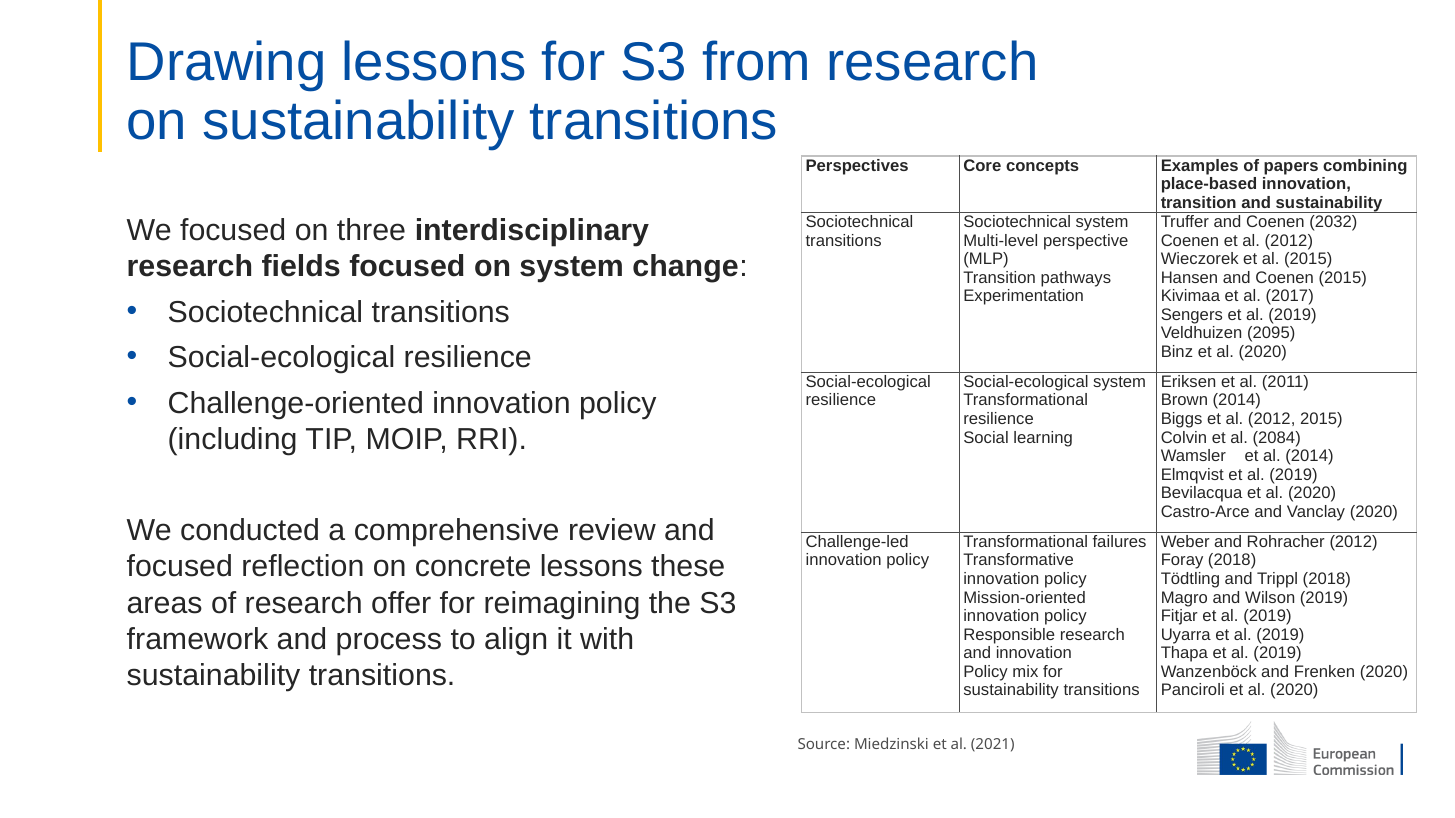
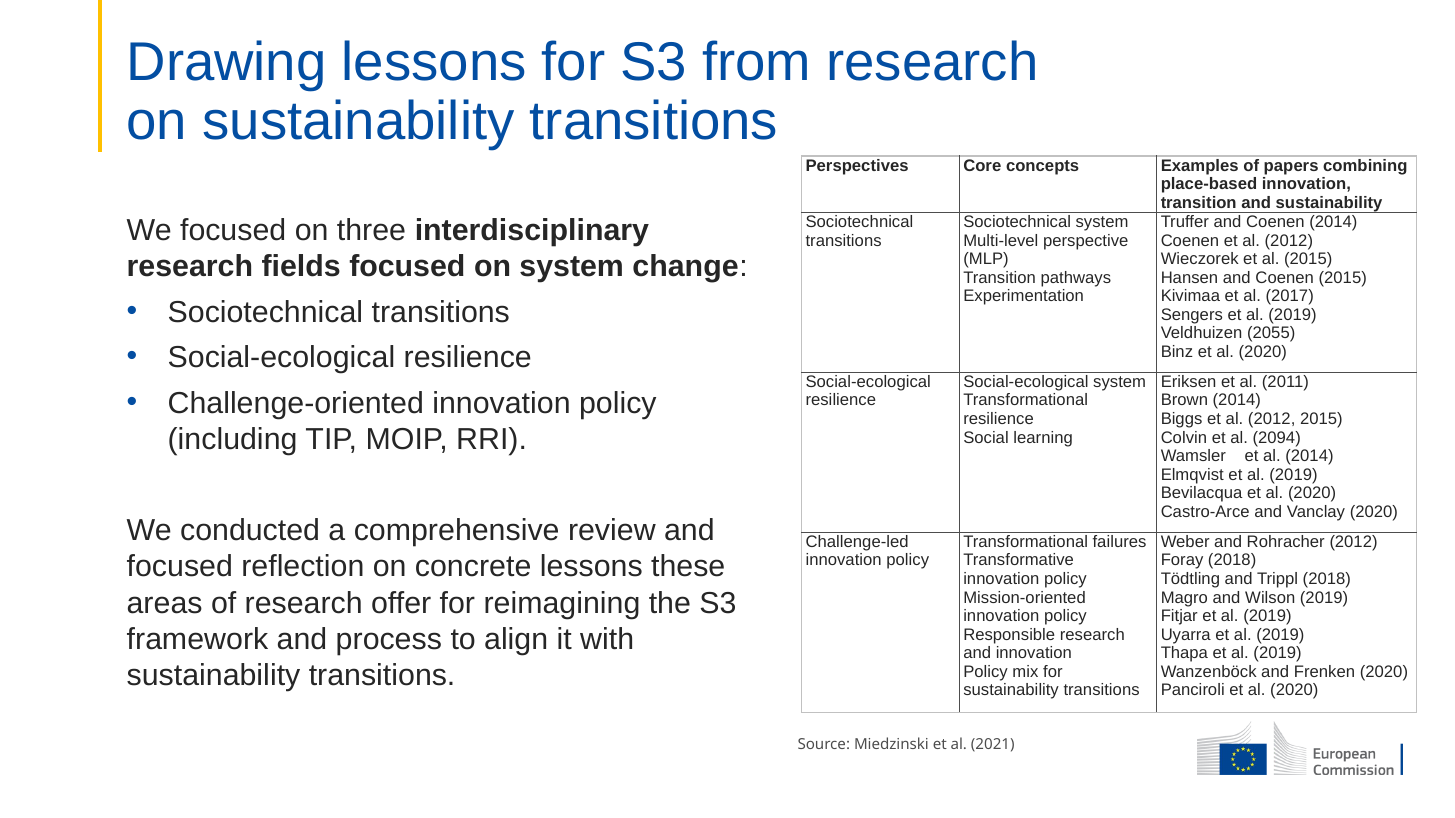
Coenen 2032: 2032 -> 2014 (1333, 222)
2095: 2095 -> 2055 (1271, 333)
2084: 2084 -> 2094 (1277, 438)
